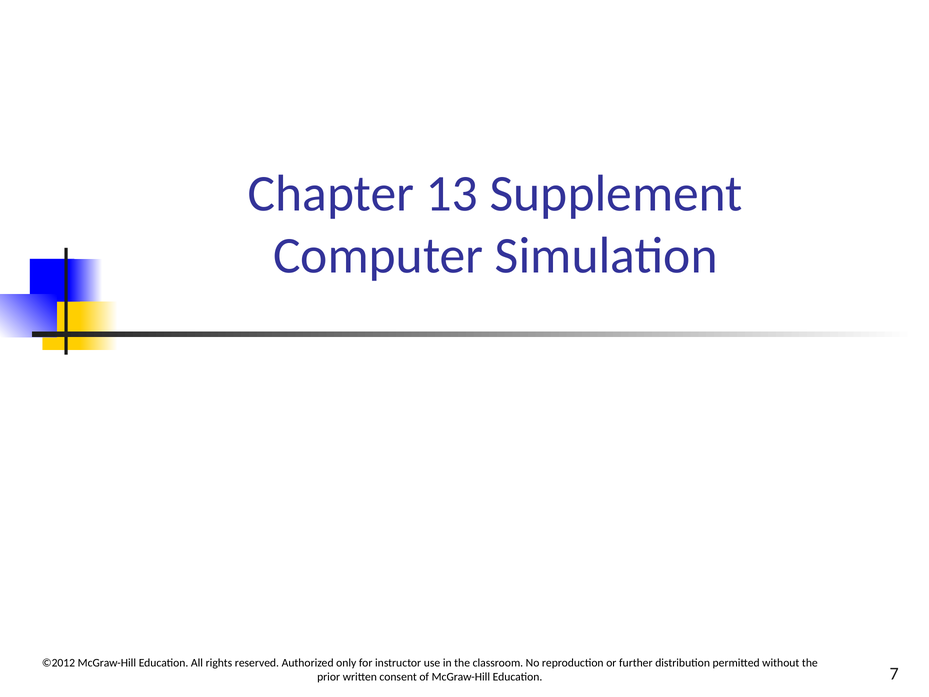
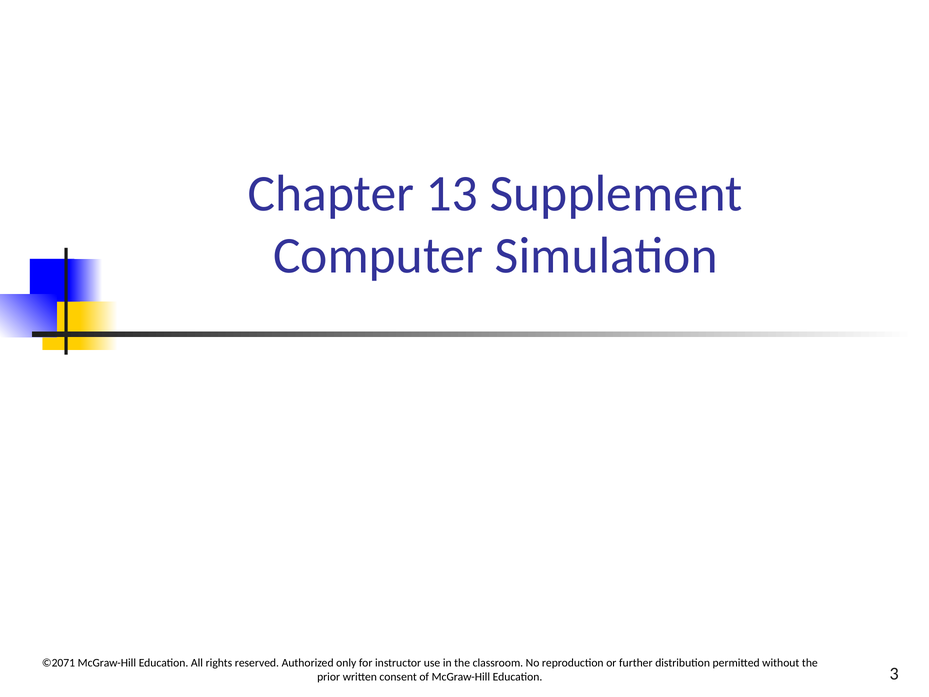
©2012: ©2012 -> ©2071 (59, 663)
7: 7 -> 3 (894, 674)
